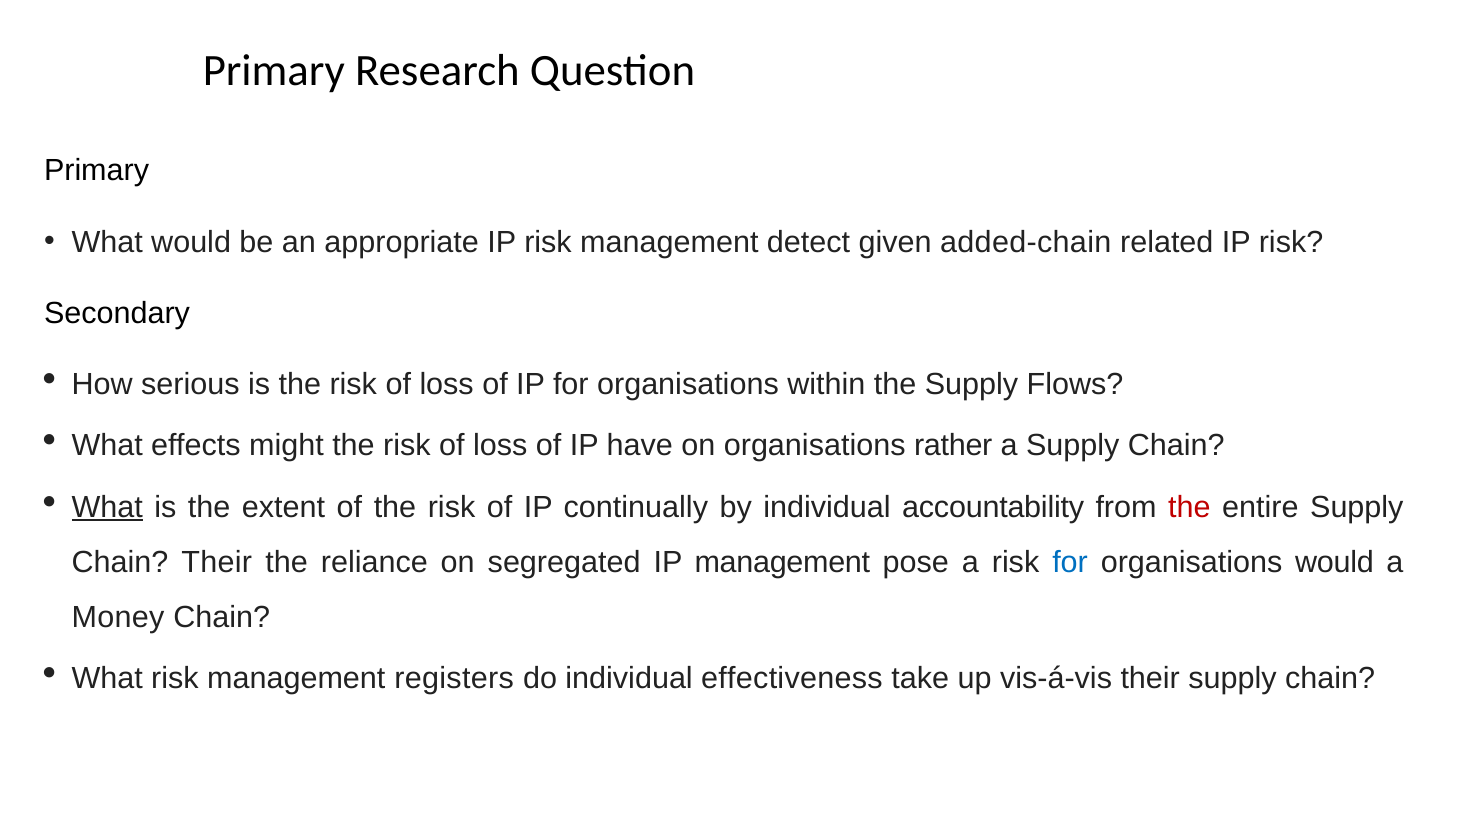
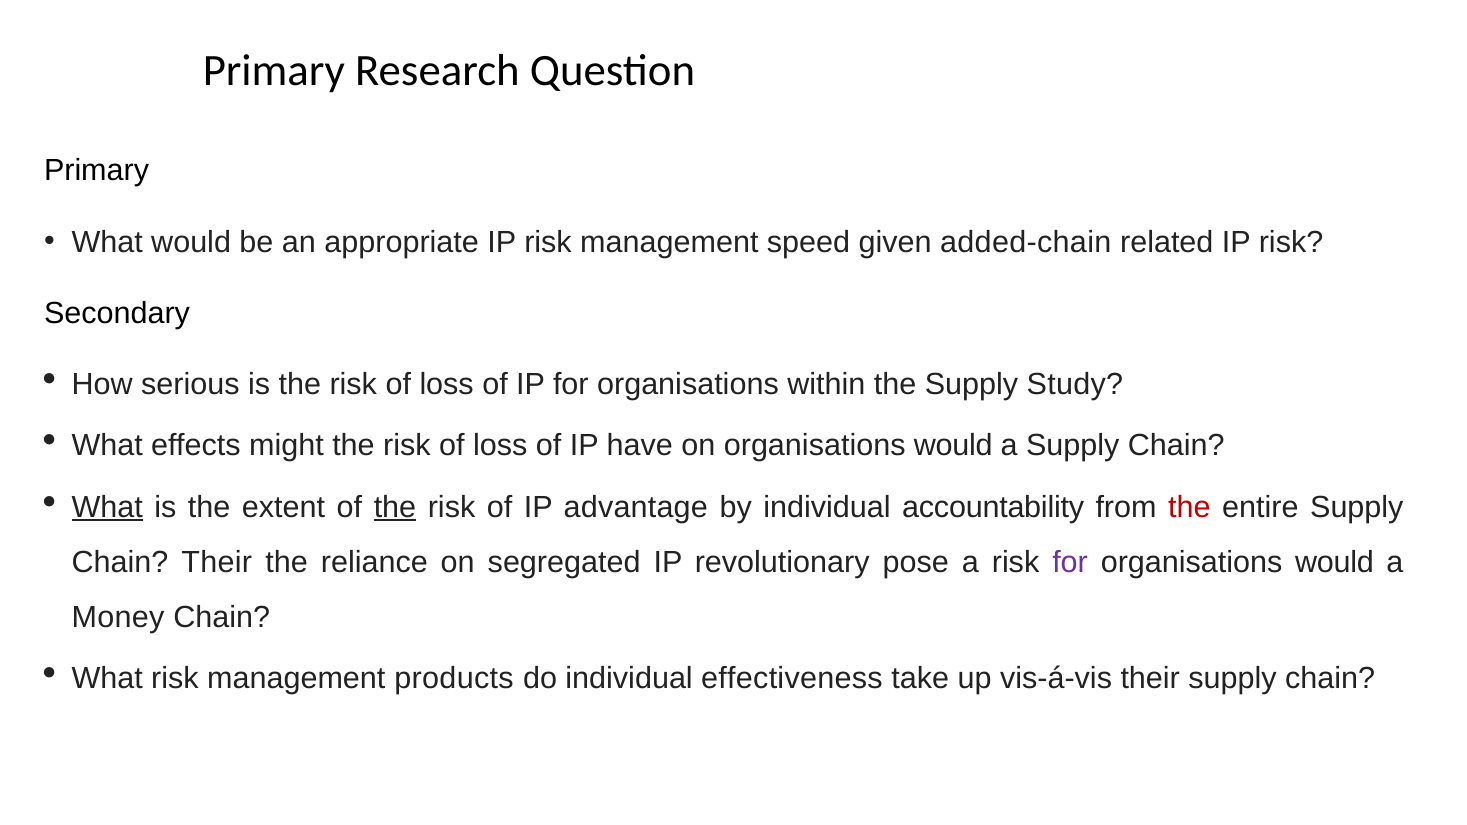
detect: detect -> speed (809, 242)
Flows: Flows -> Study (1075, 385)
on organisations rather: rather -> would (953, 446)
the underline: none -> present (395, 507)
continually: continually -> advantage (636, 507)
IP management: management -> revolutionary (782, 562)
for colour: blue -> purple (1070, 562)
registers: registers -> products (454, 678)
